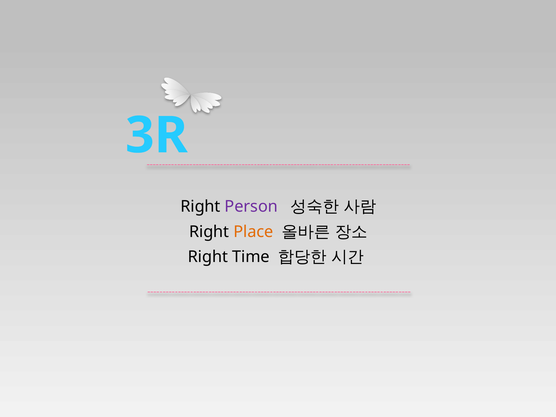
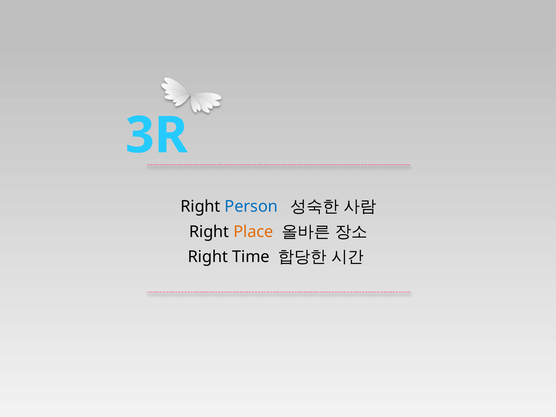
Person colour: purple -> blue (251, 206)
